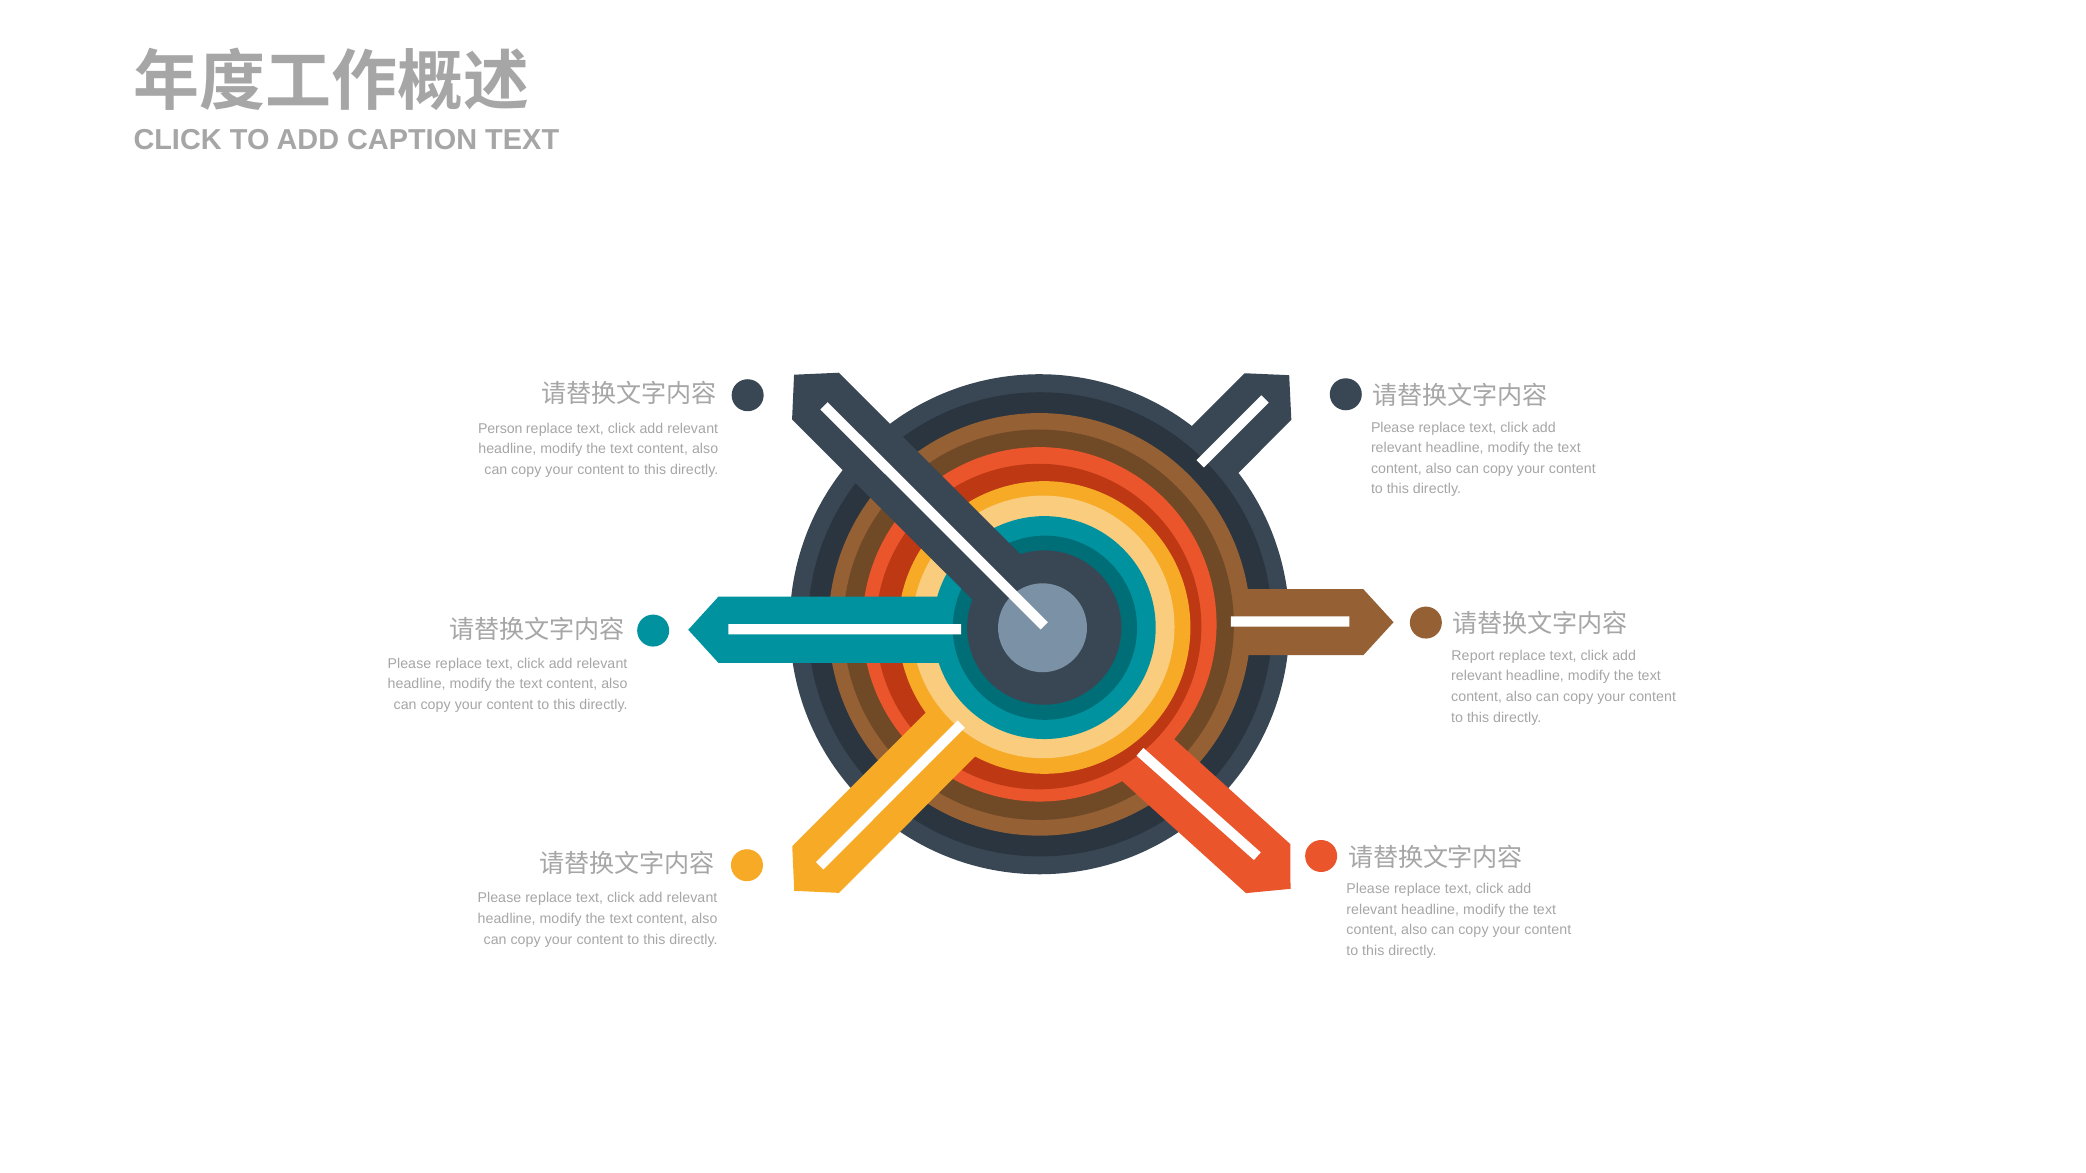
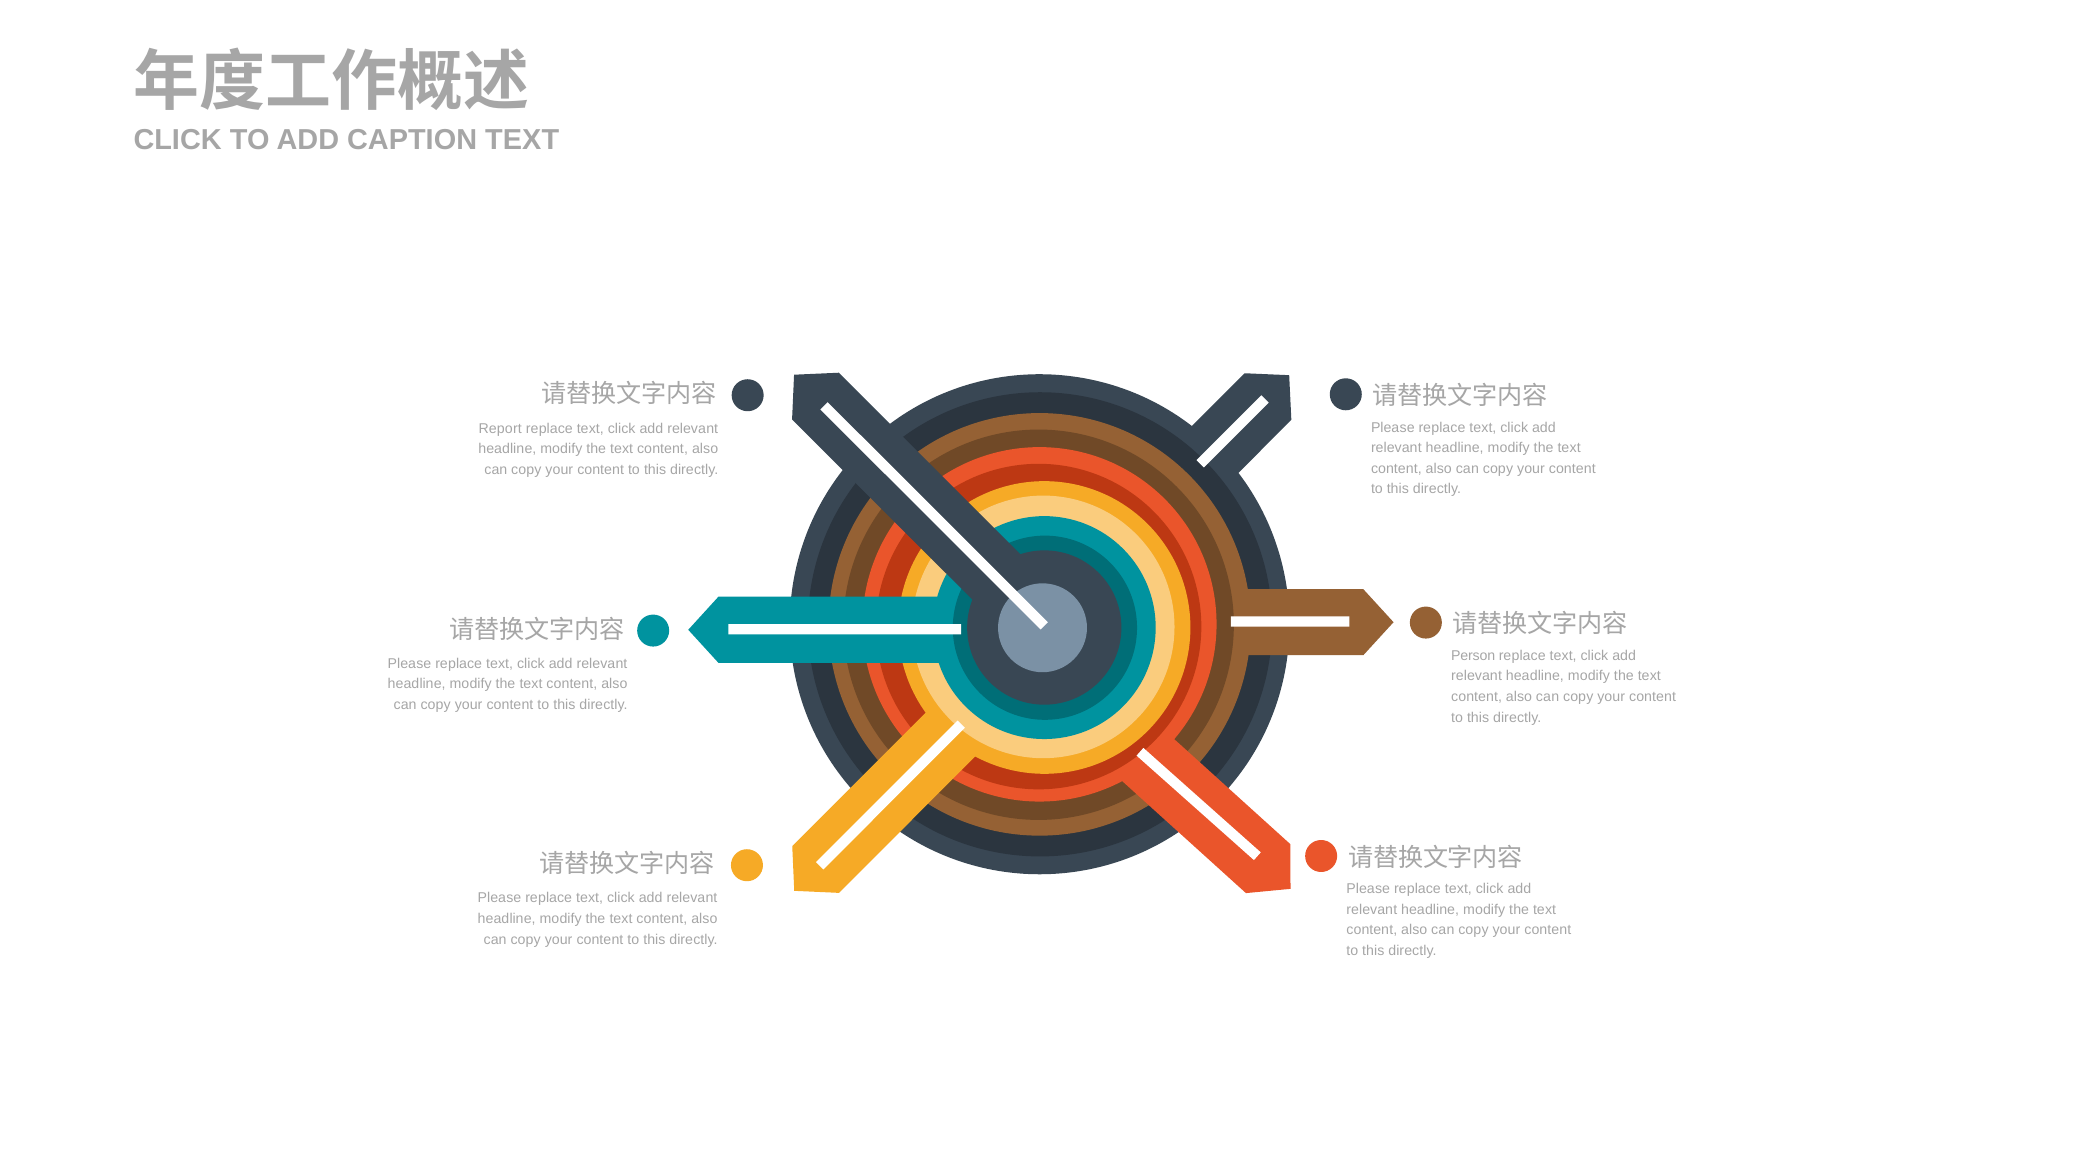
Person: Person -> Report (500, 428)
Report: Report -> Person (1473, 656)
